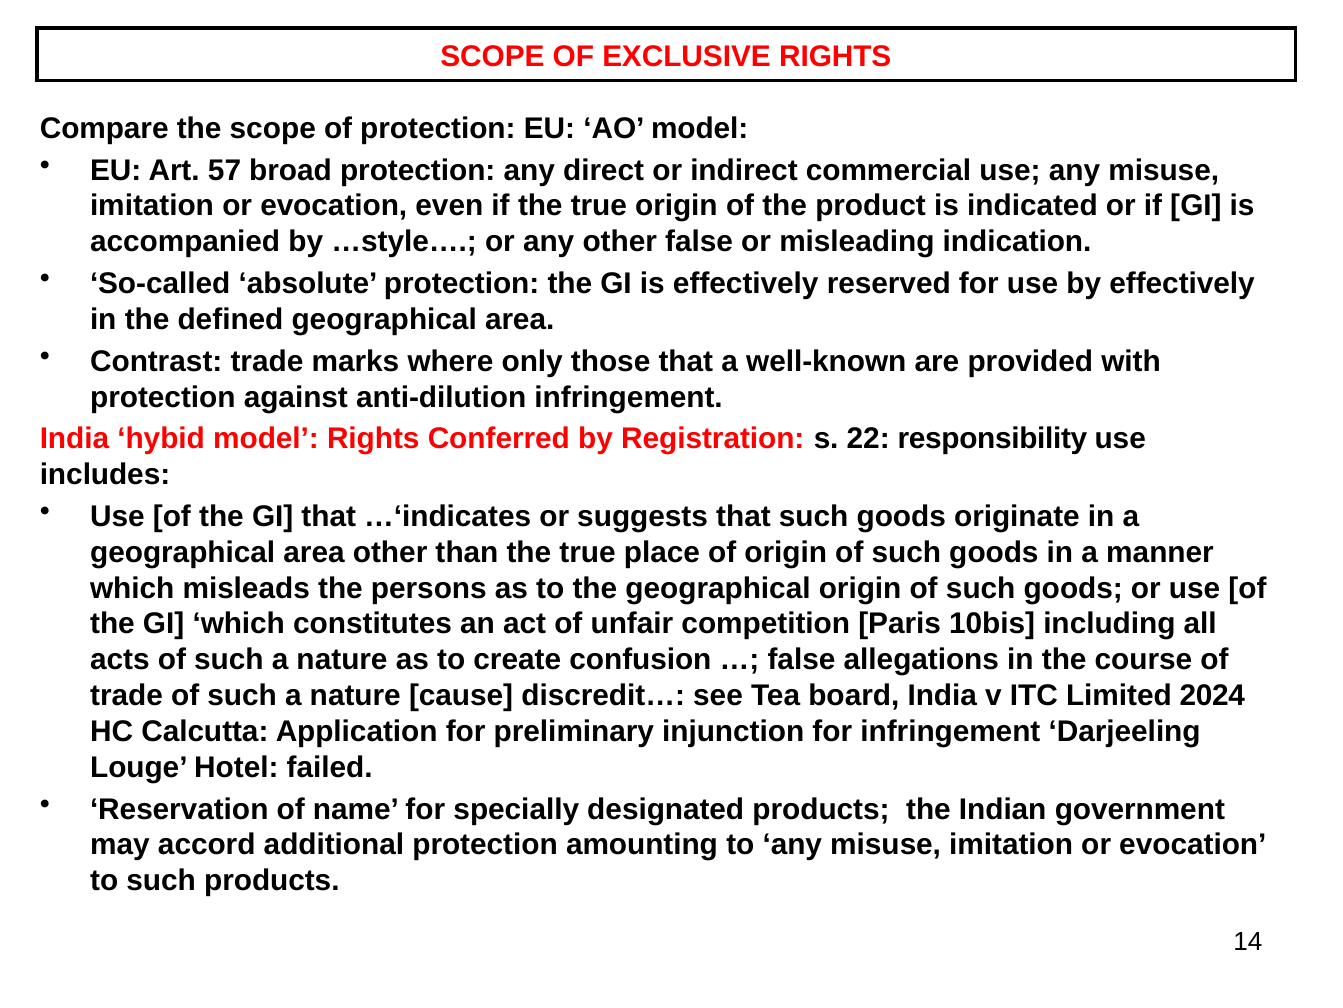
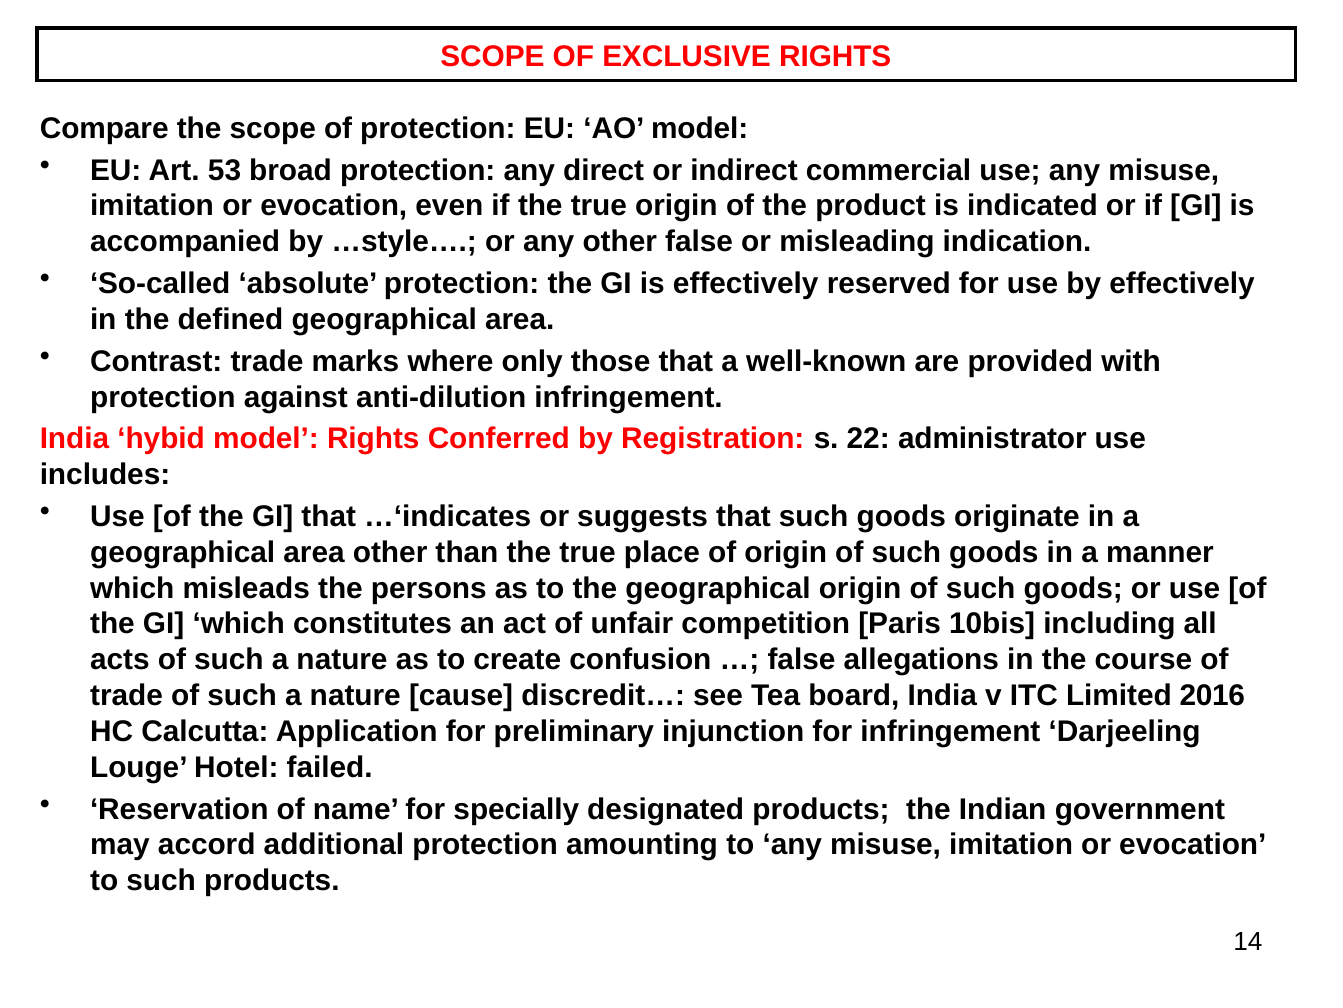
57: 57 -> 53 (225, 170)
responsibility: responsibility -> administrator (992, 439)
2024: 2024 -> 2016 (1212, 695)
